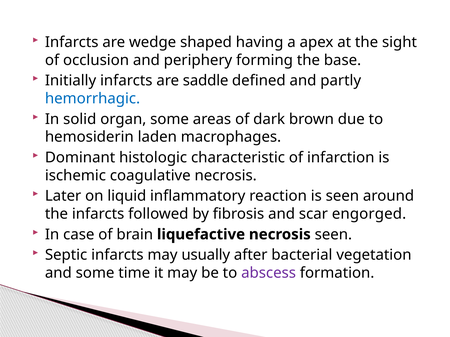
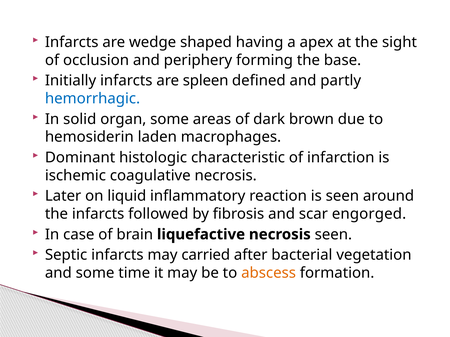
saddle: saddle -> spleen (206, 81)
usually: usually -> carried (206, 255)
abscess colour: purple -> orange (269, 273)
